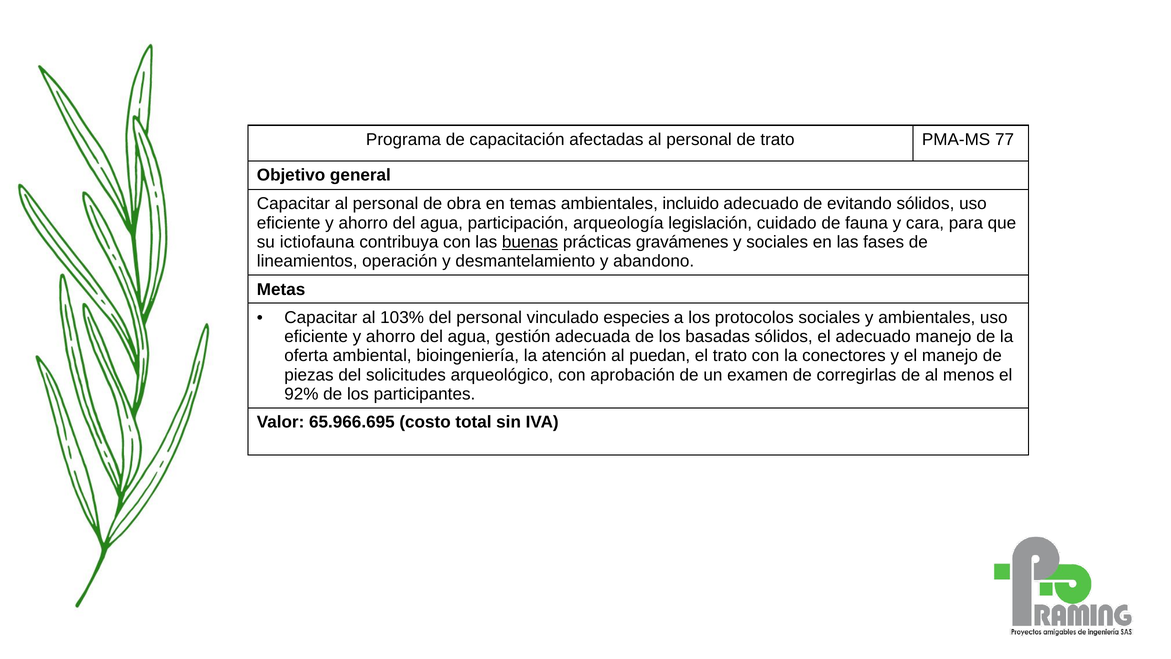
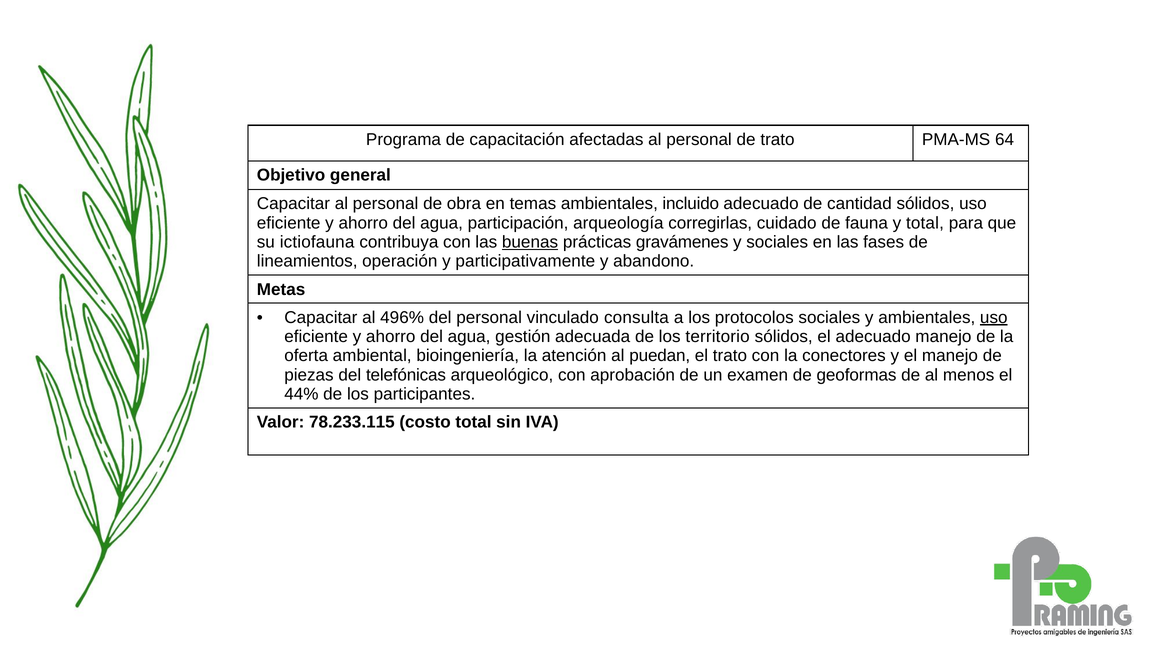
77: 77 -> 64 (1005, 139)
evitando: evitando -> cantidad (859, 204)
legislación: legislación -> corregirlas (710, 223)
y cara: cara -> total (925, 223)
desmantelamiento: desmantelamiento -> participativamente (525, 261)
103%: 103% -> 496% (402, 317)
especies: especies -> consulta (636, 317)
uso underline: none -> present (994, 317)
basadas: basadas -> territorio (718, 336)
solicitudes: solicitudes -> telefónicas (406, 375)
corregirlas: corregirlas -> geoformas (857, 375)
92%: 92% -> 44% (301, 394)
65.966.695: 65.966.695 -> 78.233.115 (352, 422)
